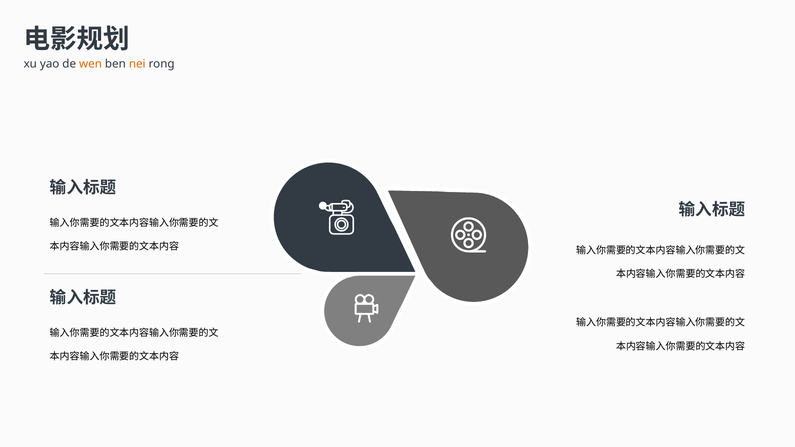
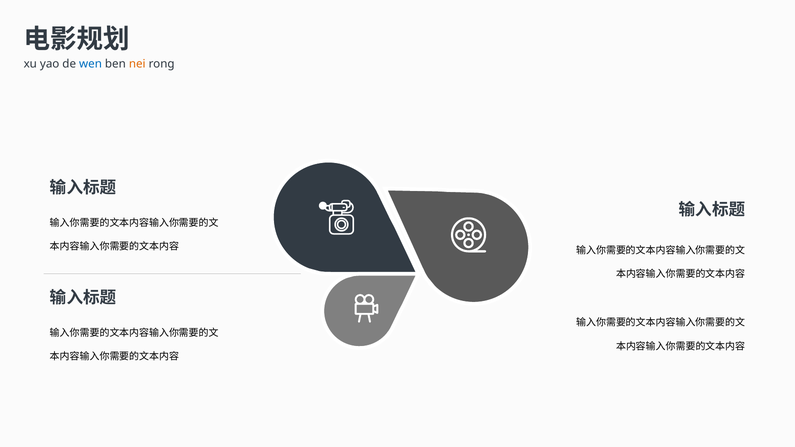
wen colour: orange -> blue (91, 64)
